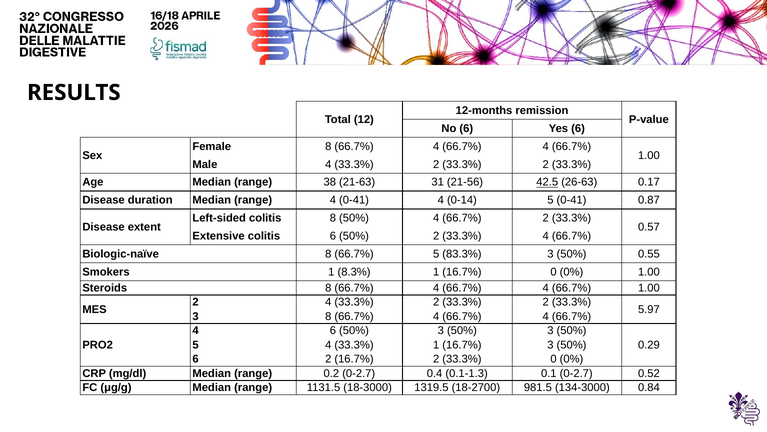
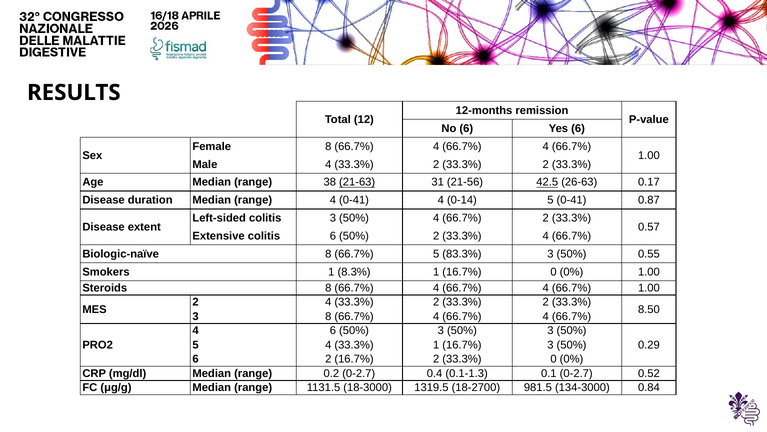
21-63 underline: none -> present (357, 182)
colitis 8: 8 -> 3 (333, 218)
5.97: 5.97 -> 8.50 (649, 309)
